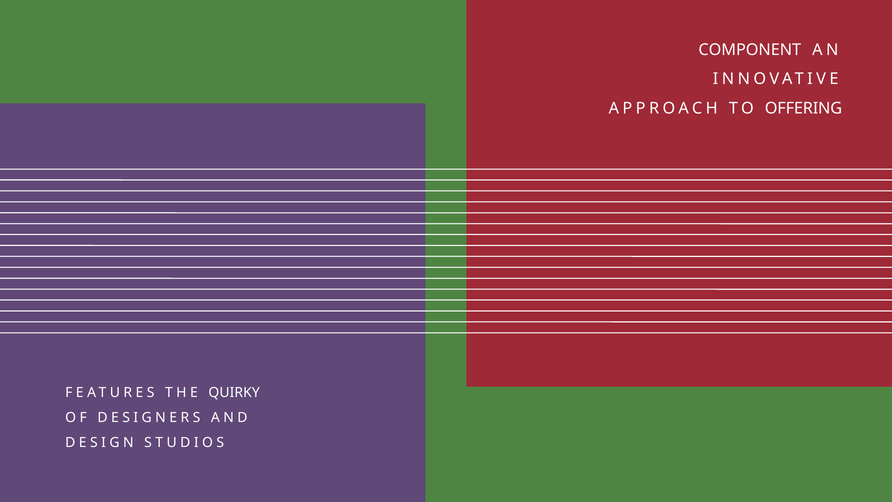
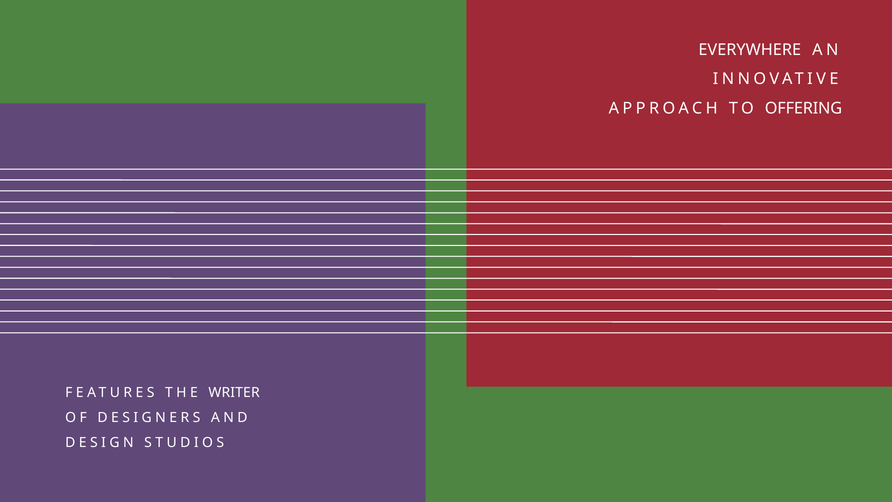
COMPONENT: COMPONENT -> EVERYWHERE (750, 50)
QUIRKY: QUIRKY -> WRITER (234, 392)
